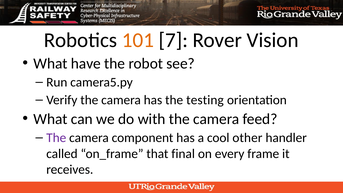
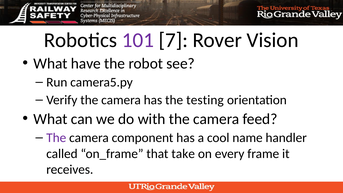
101 colour: orange -> purple (138, 40)
other: other -> name (248, 138)
final: final -> take (183, 154)
